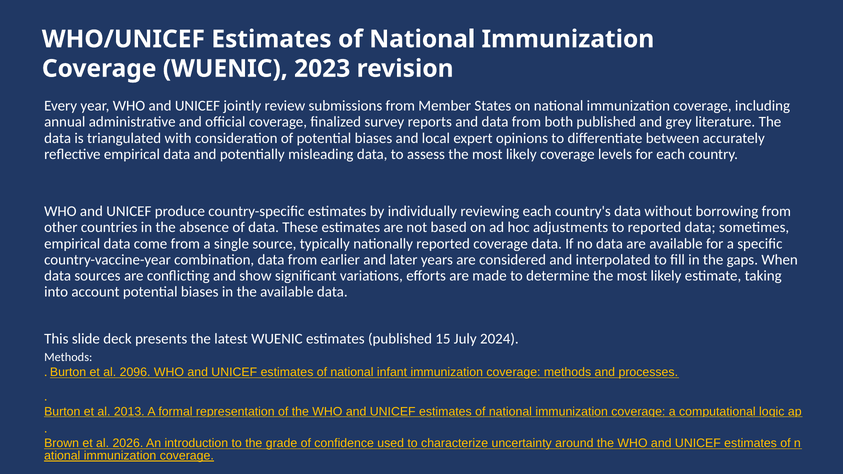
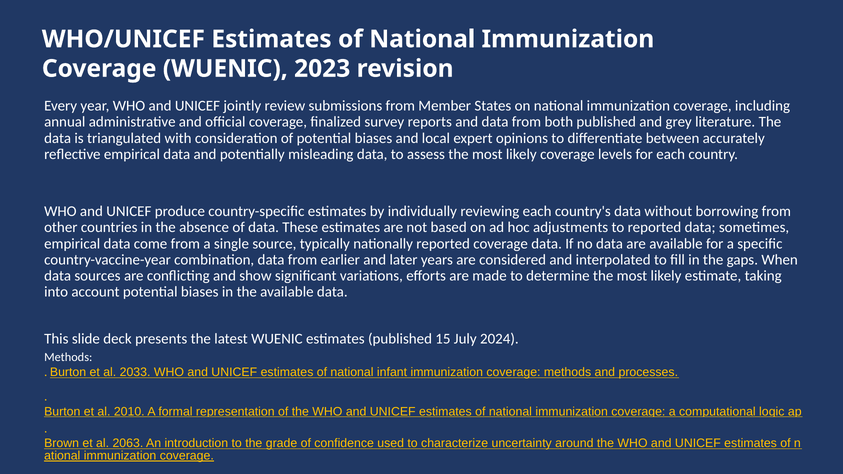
2096: 2096 -> 2033 (135, 372)
2013: 2013 -> 2010 (129, 412)
2026: 2026 -> 2063 (128, 443)
